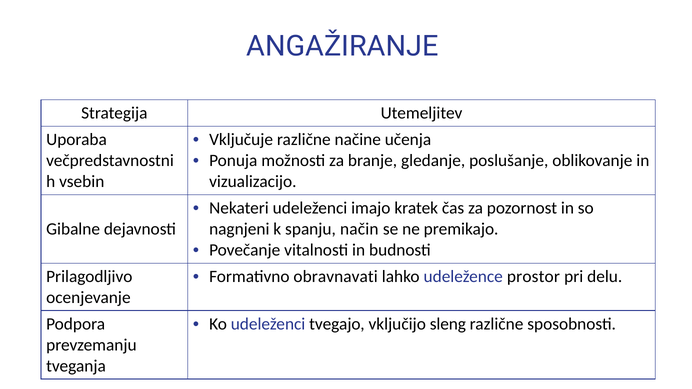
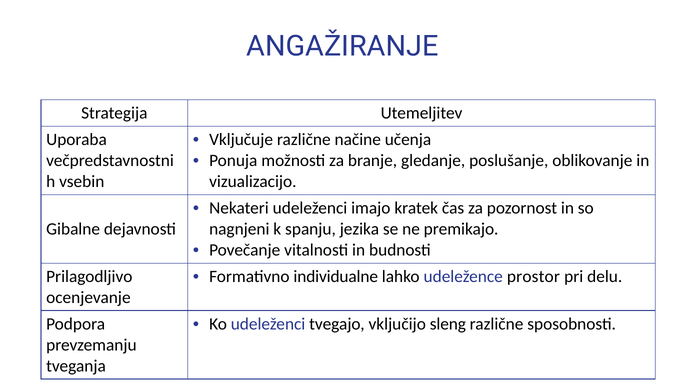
način: način -> jezika (359, 229)
obravnavati: obravnavati -> individualne (336, 277)
